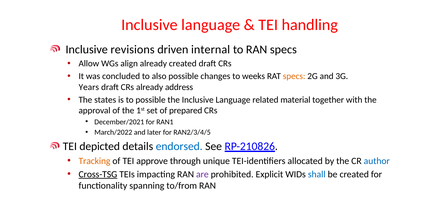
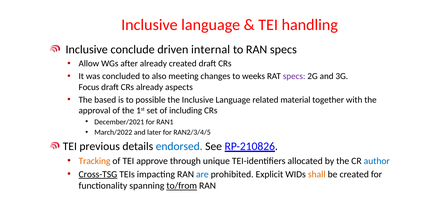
revisions: revisions -> conclude (133, 49)
align: align -> after (129, 64)
also possible: possible -> meeting (184, 76)
specs colour: orange -> purple (294, 76)
Years: Years -> Focus (89, 87)
address: address -> aspects (179, 87)
states: states -> based (105, 100)
prepared: prepared -> including (186, 111)
depicted: depicted -> previous (100, 146)
are colour: purple -> blue (202, 174)
shall colour: blue -> orange (317, 174)
to/from underline: none -> present (182, 186)
